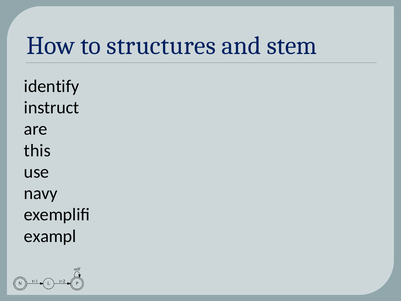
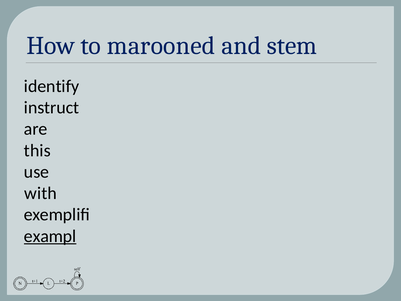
structures: structures -> marooned (161, 46)
navy: navy -> with (41, 193)
exampl underline: none -> present (50, 236)
